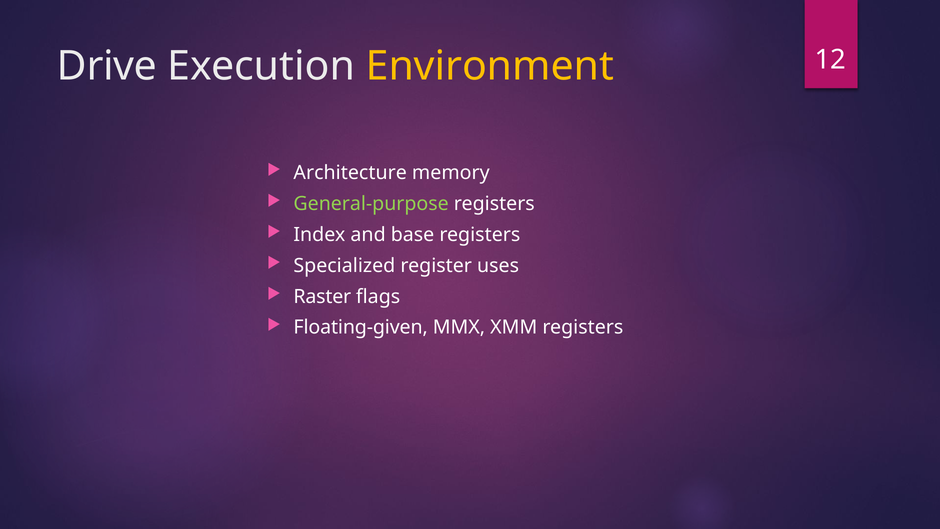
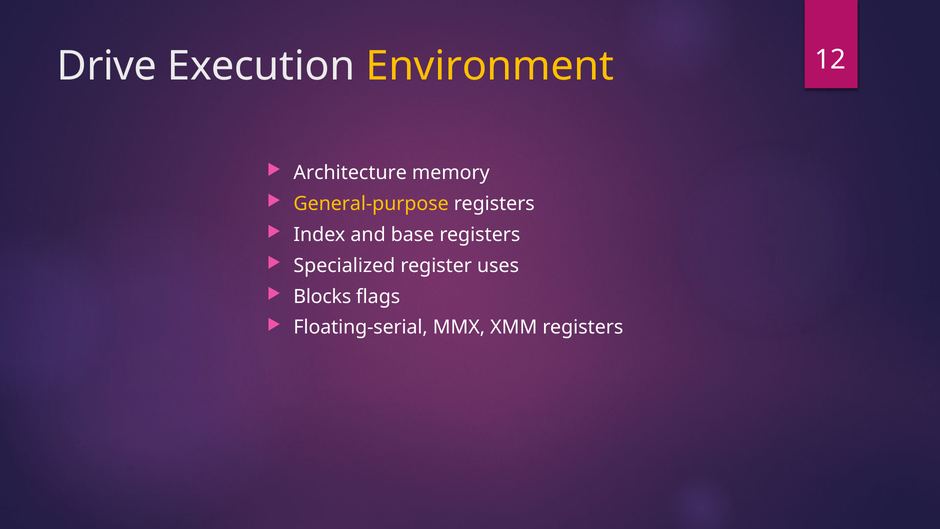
General-purpose colour: light green -> yellow (371, 204)
Raster: Raster -> Blocks (322, 296)
Floating-given: Floating-given -> Floating-serial (361, 327)
